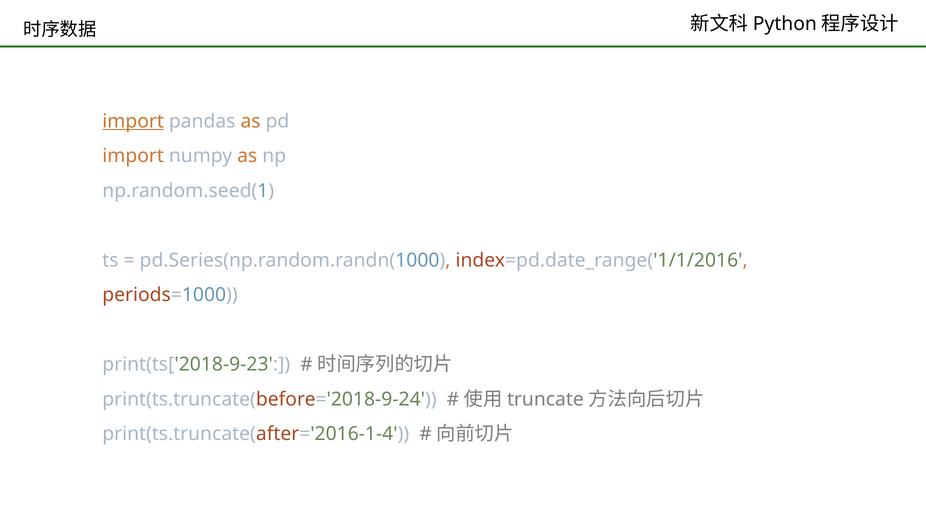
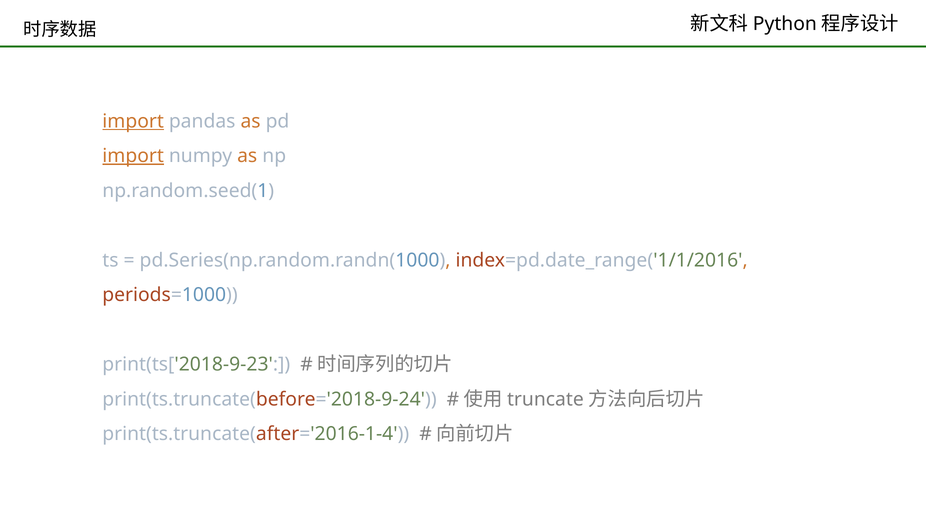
import underline: none -> present (133, 156)
